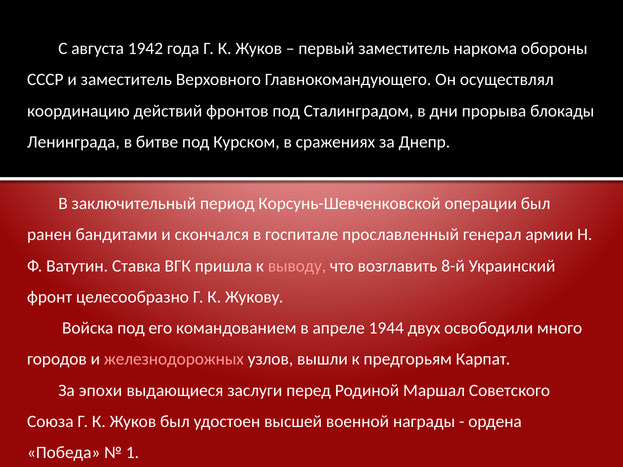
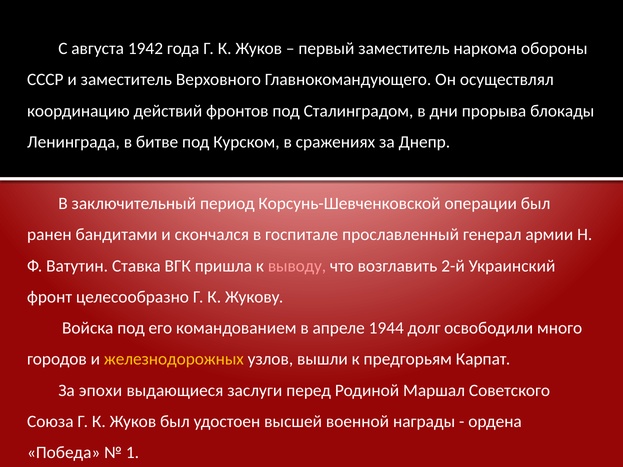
8-й: 8-й -> 2-й (453, 266)
двух: двух -> долг (424, 328)
железнодорожных colour: pink -> yellow (174, 359)
